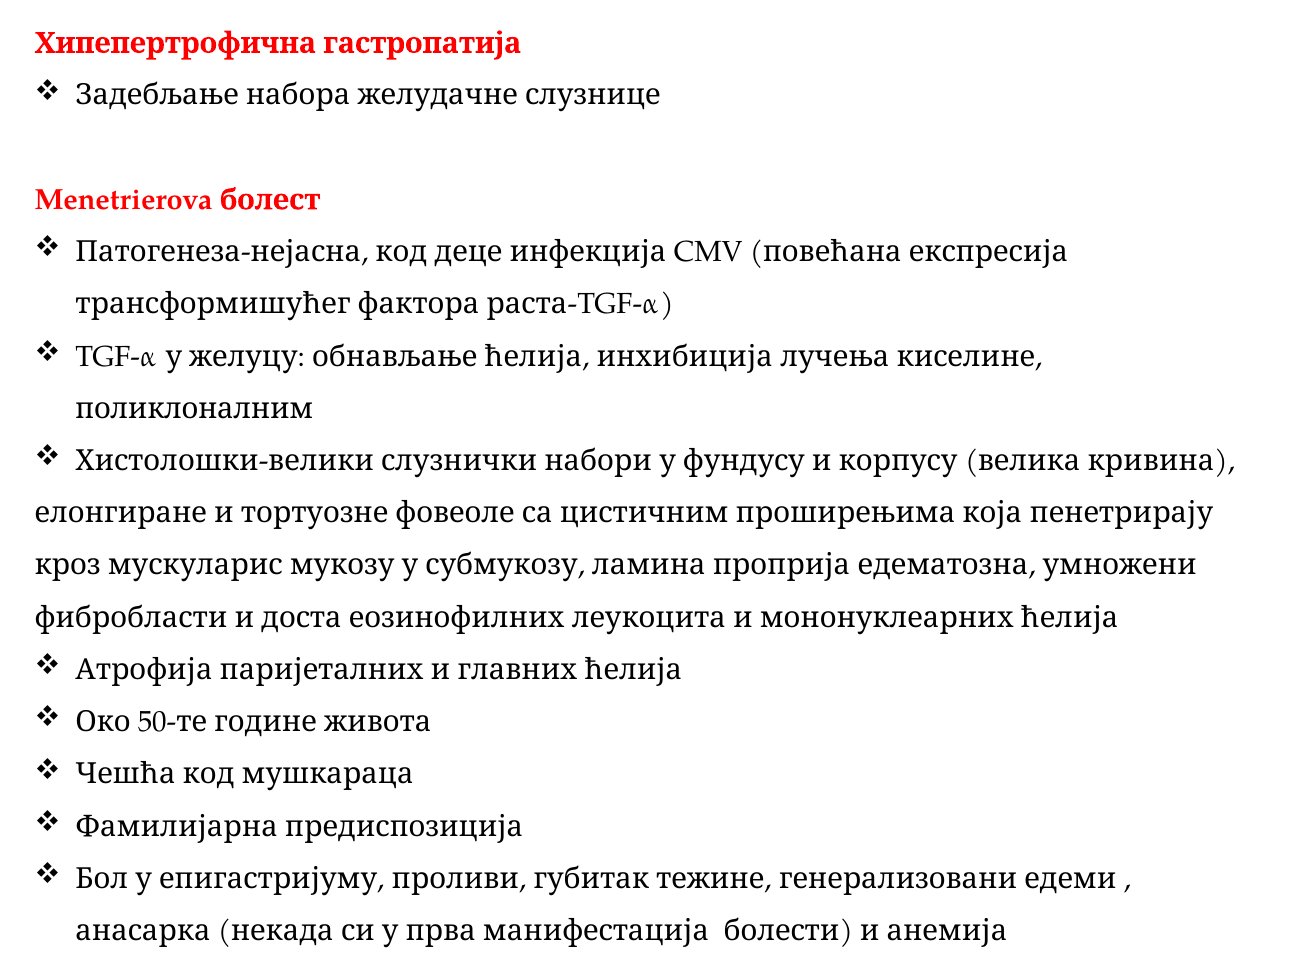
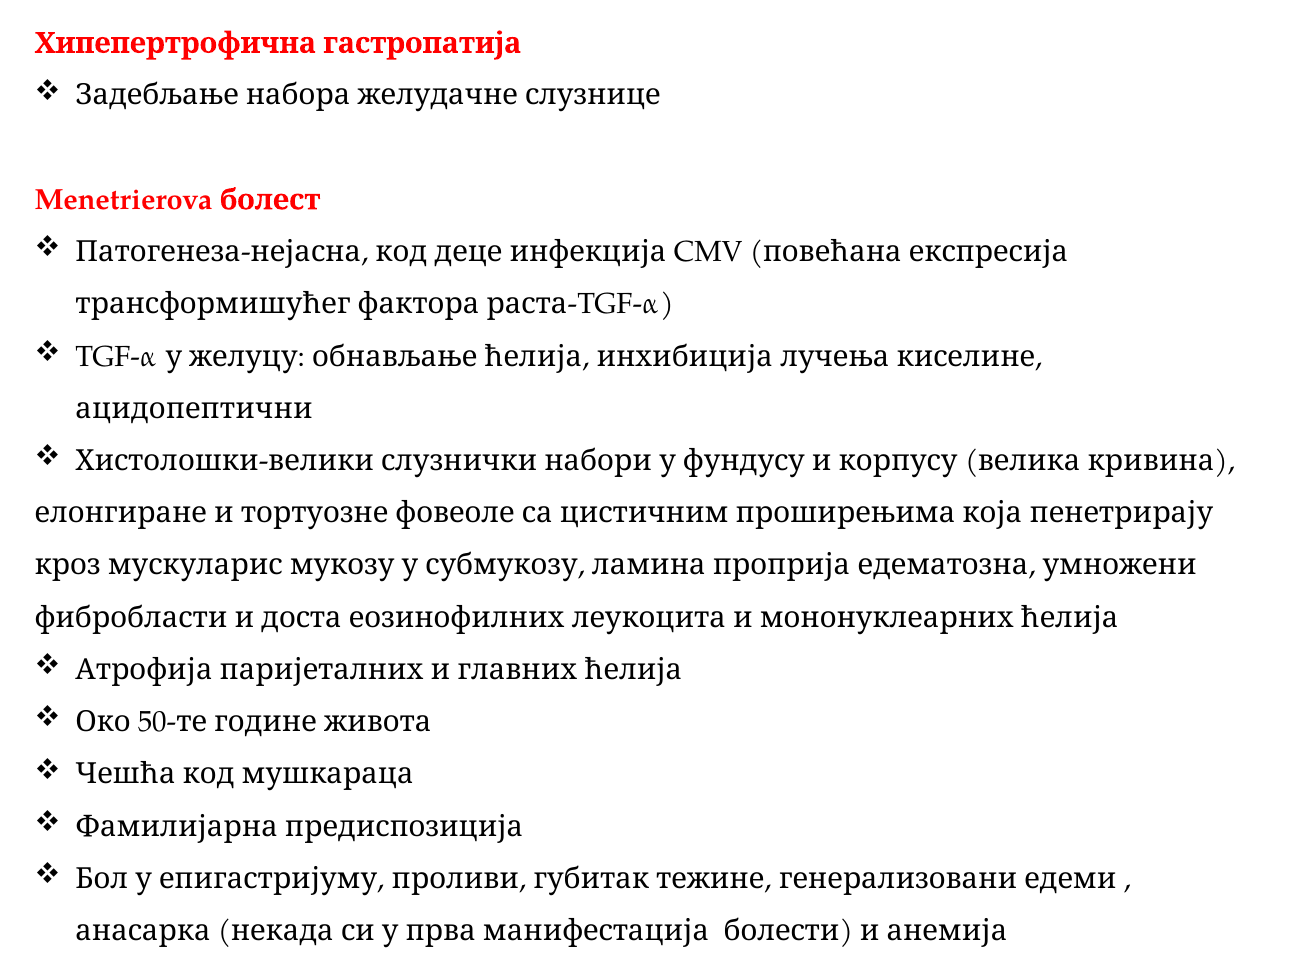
поликлоналним: поликлоналним -> ацидопептични (194, 409)
